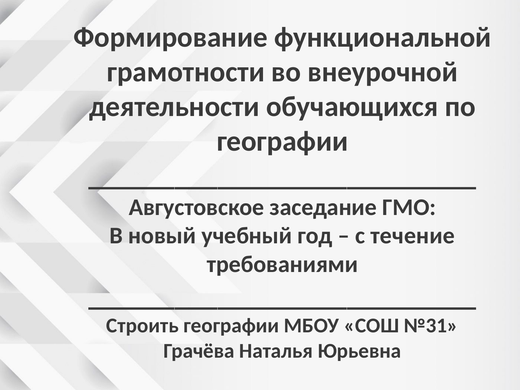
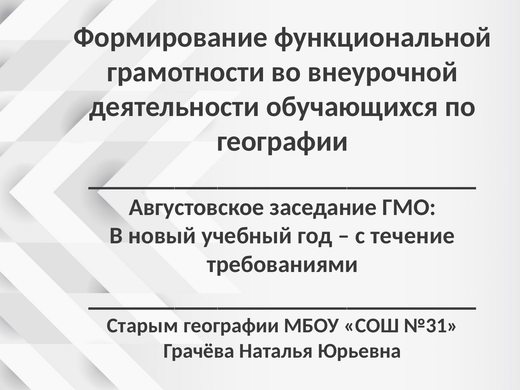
Строить: Строить -> Старым (143, 326)
